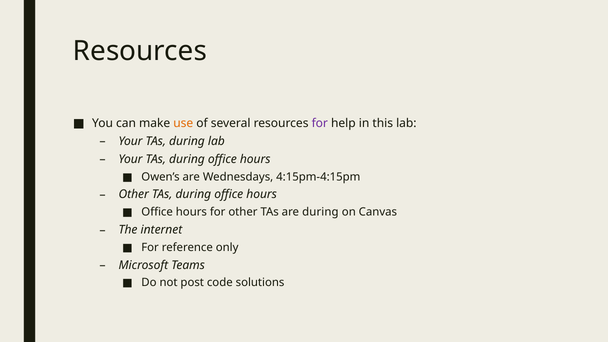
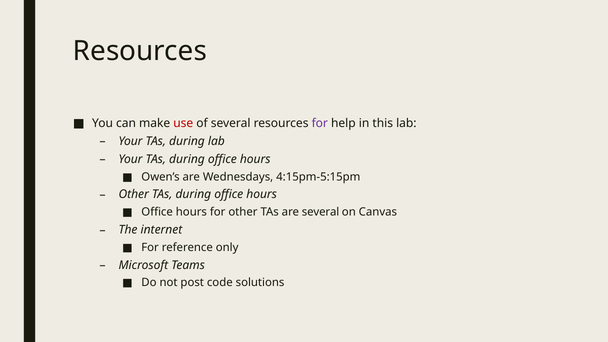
use colour: orange -> red (183, 123)
4:15pm-4:15pm: 4:15pm-4:15pm -> 4:15pm-5:15pm (318, 177)
are during: during -> several (321, 212)
